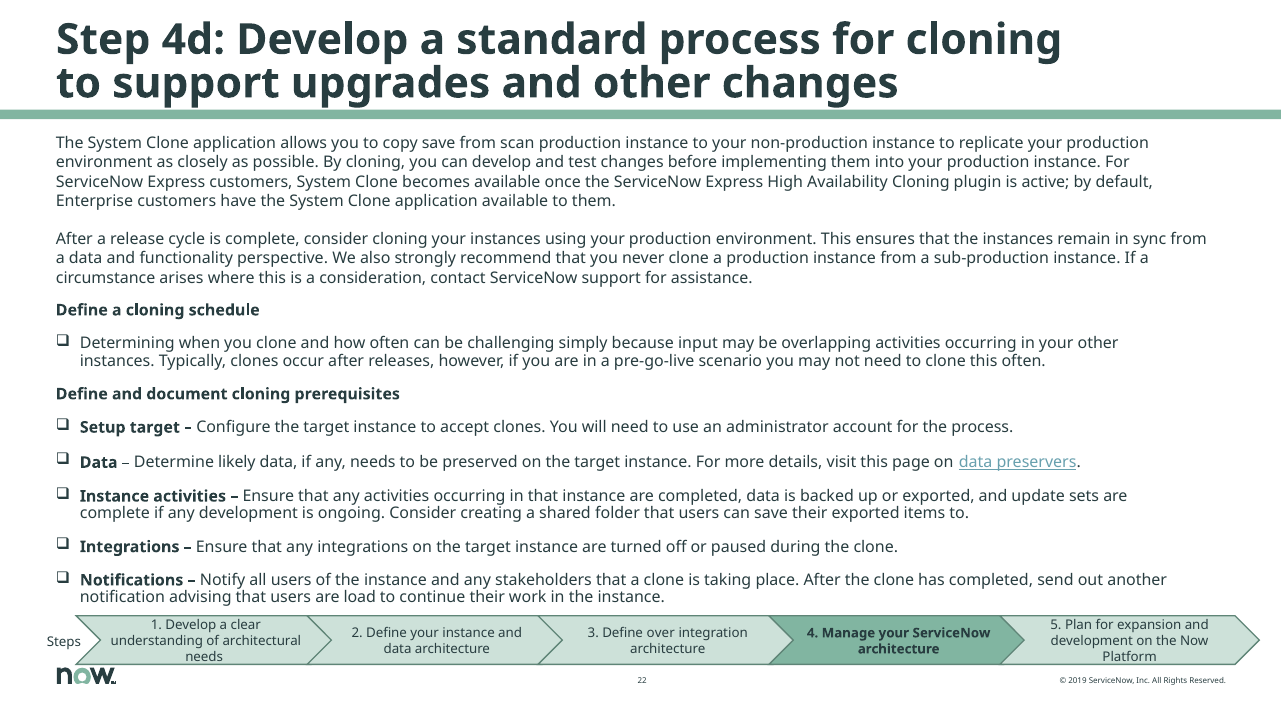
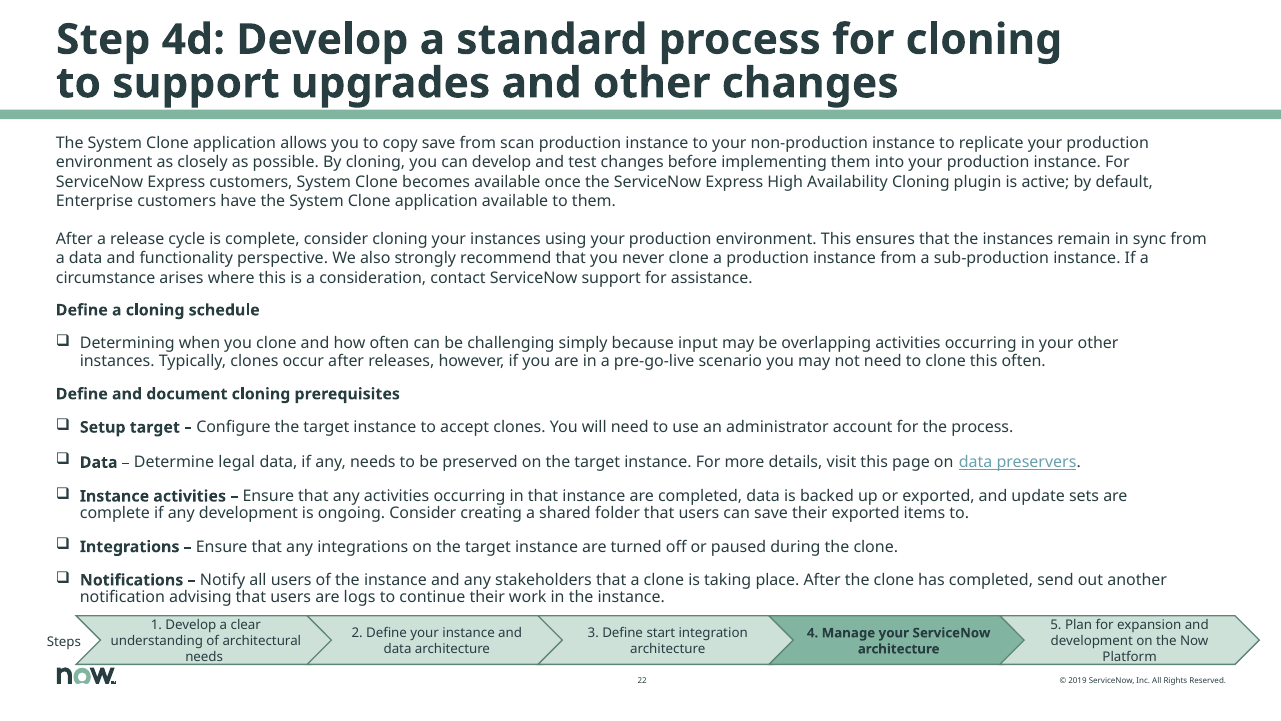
likely: likely -> legal (237, 462)
load: load -> logs (360, 597)
over: over -> start (661, 633)
